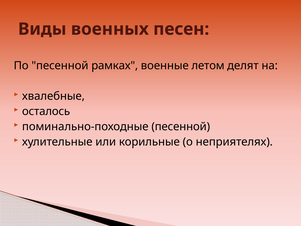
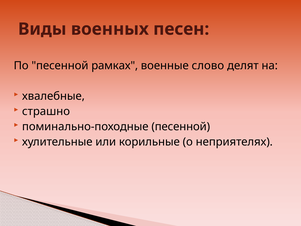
летом: летом -> слово (208, 65)
осталось: осталось -> страшно (46, 111)
